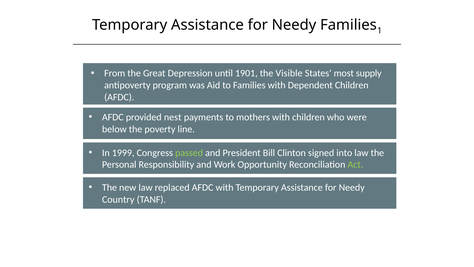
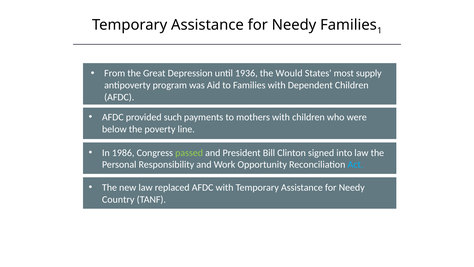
1901: 1901 -> 1936 (246, 73)
Visible: Visible -> Would (289, 73)
nest: nest -> such (173, 117)
1999: 1999 -> 1986 (123, 153)
Act colour: light green -> light blue (355, 164)
